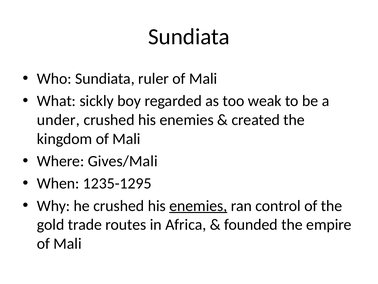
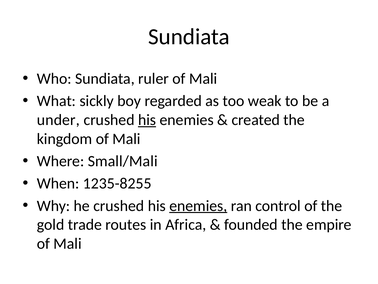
his underline: none -> present (147, 120)
Gives/Mali: Gives/Mali -> Small/Mali (123, 161)
1235-1295: 1235-1295 -> 1235-8255 (117, 183)
